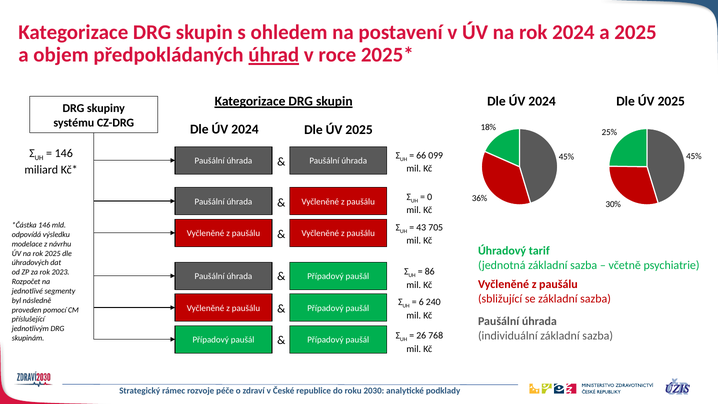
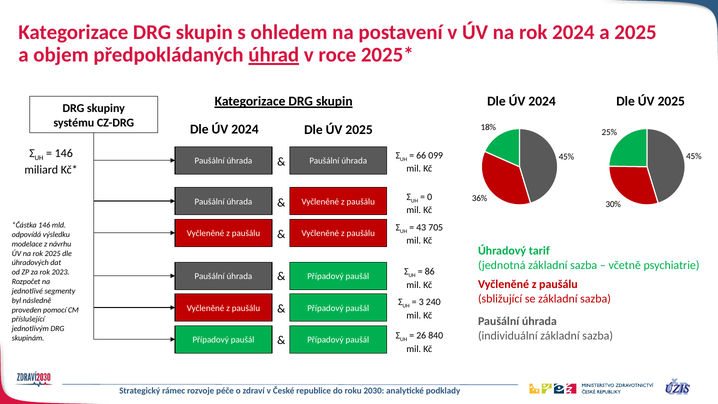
6: 6 -> 3 (421, 302)
768: 768 -> 840 (436, 335)
